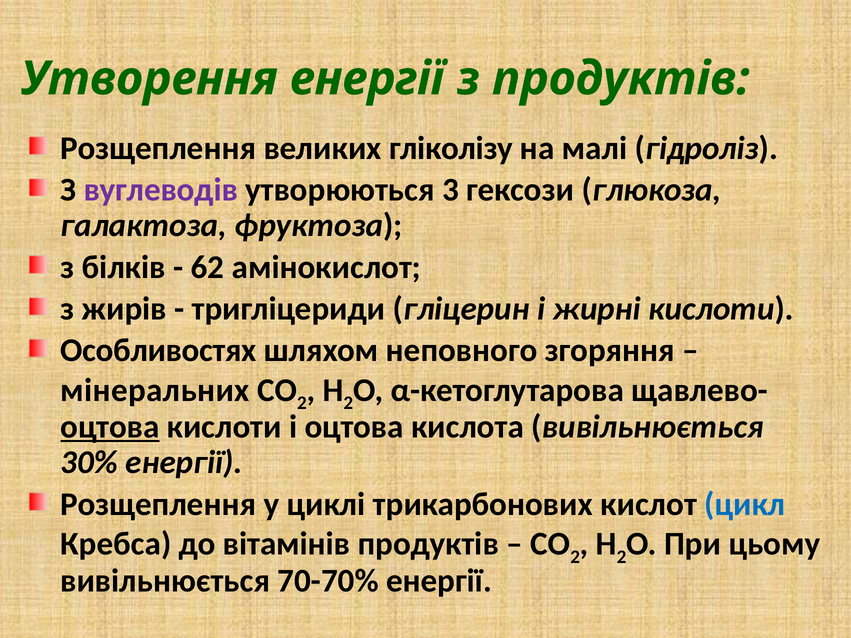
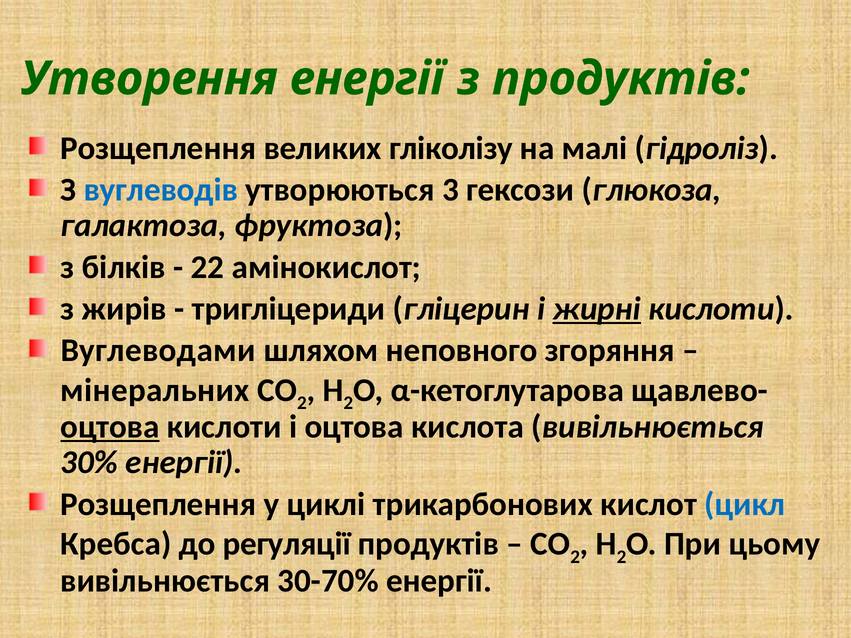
вуглеводів colour: purple -> blue (161, 190)
62: 62 -> 22 (208, 267)
жирні underline: none -> present (597, 309)
Особливостях: Особливостях -> Вуглеводами (158, 351)
вітамінів: вітамінів -> регуляції (287, 544)
70-70%: 70-70% -> 30-70% (328, 581)
